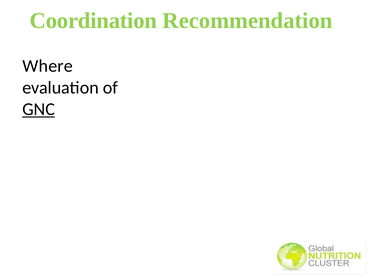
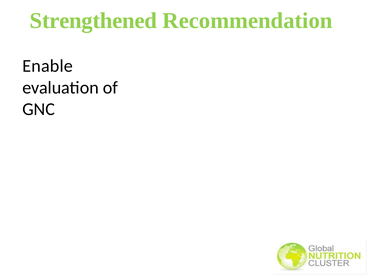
Coordination: Coordination -> Strengthened (93, 21)
Where: Where -> Enable (48, 66)
GNC underline: present -> none (39, 109)
